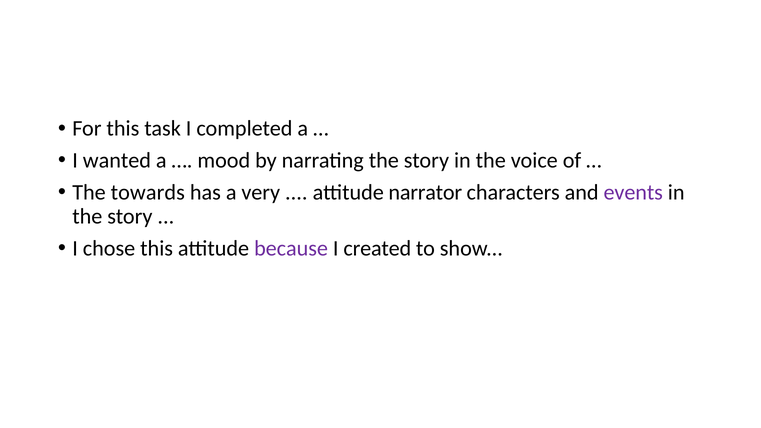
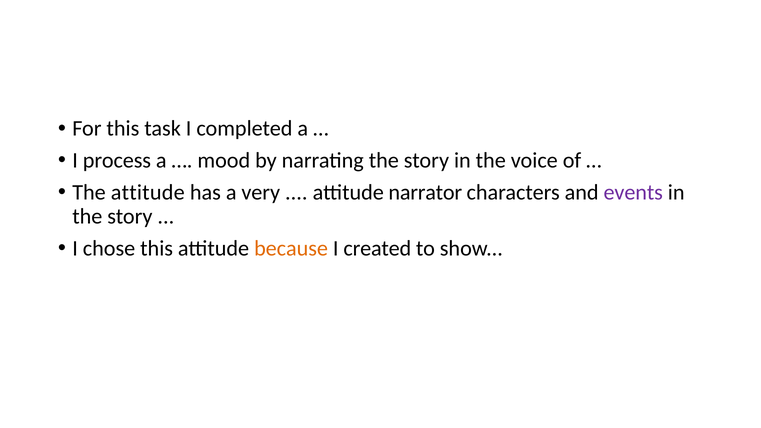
wanted: wanted -> process (117, 161)
The towards: towards -> attitude (148, 192)
because colour: purple -> orange (291, 248)
